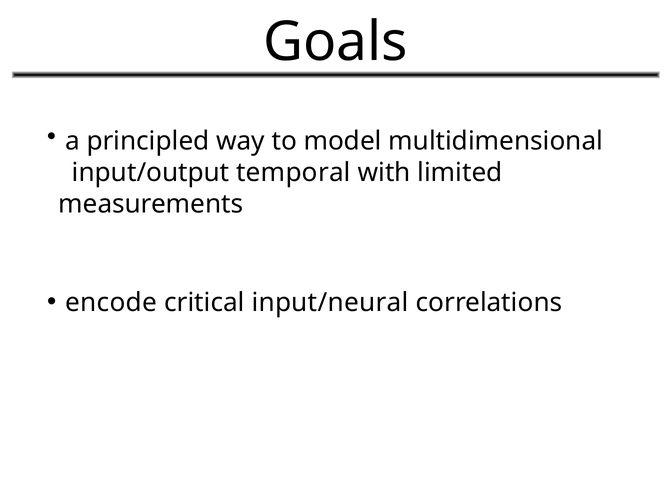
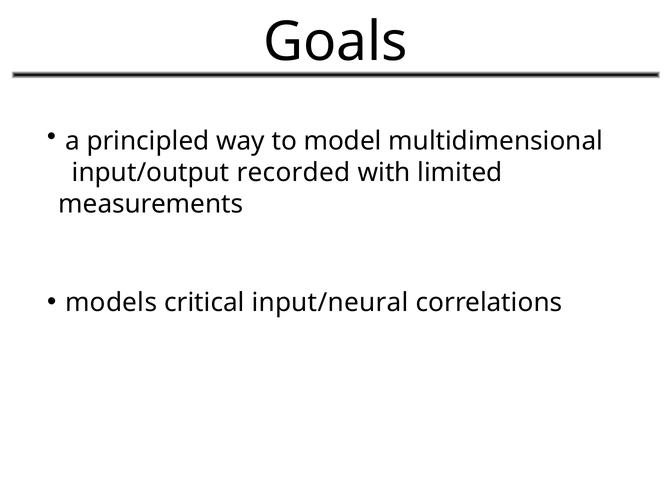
temporal: temporal -> recorded (293, 172)
encode: encode -> models (111, 302)
